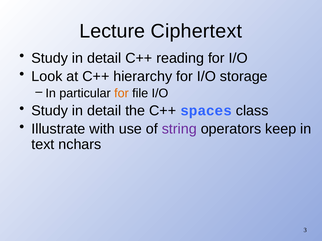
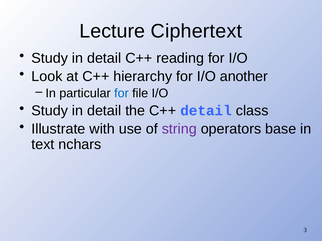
storage: storage -> another (244, 77)
for colour: orange -> blue (121, 94)
C++ spaces: spaces -> detail (206, 111)
keep: keep -> base (281, 129)
